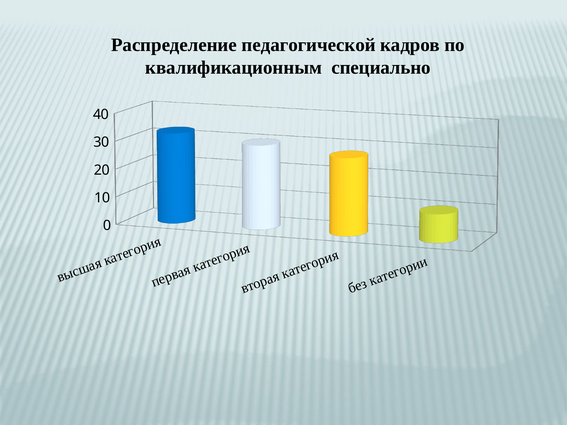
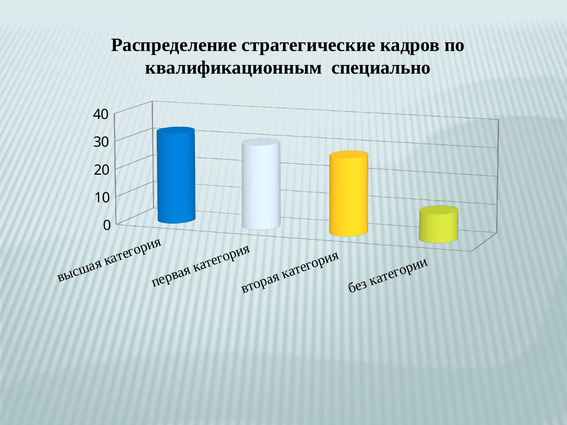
педагогической: педагогической -> стратегические (309, 45)
